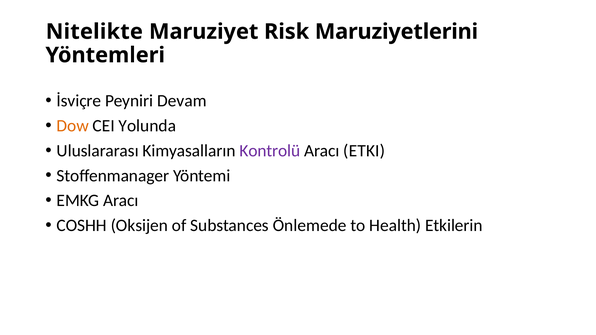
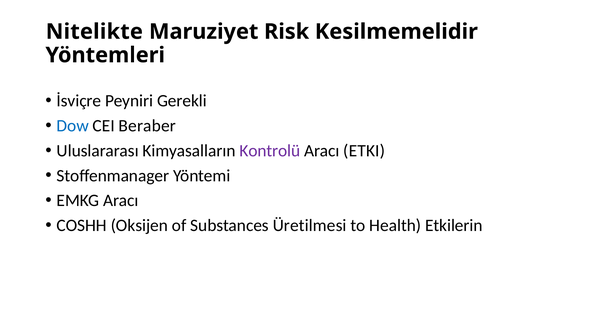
Maruziyetlerini: Maruziyetlerini -> Kesilmemelidir (396, 32)
Devam: Devam -> Gerekli (182, 101)
Dow colour: orange -> blue (73, 126)
Yolunda: Yolunda -> Beraber (147, 126)
Önlemede: Önlemede -> Üretilmesi (310, 226)
